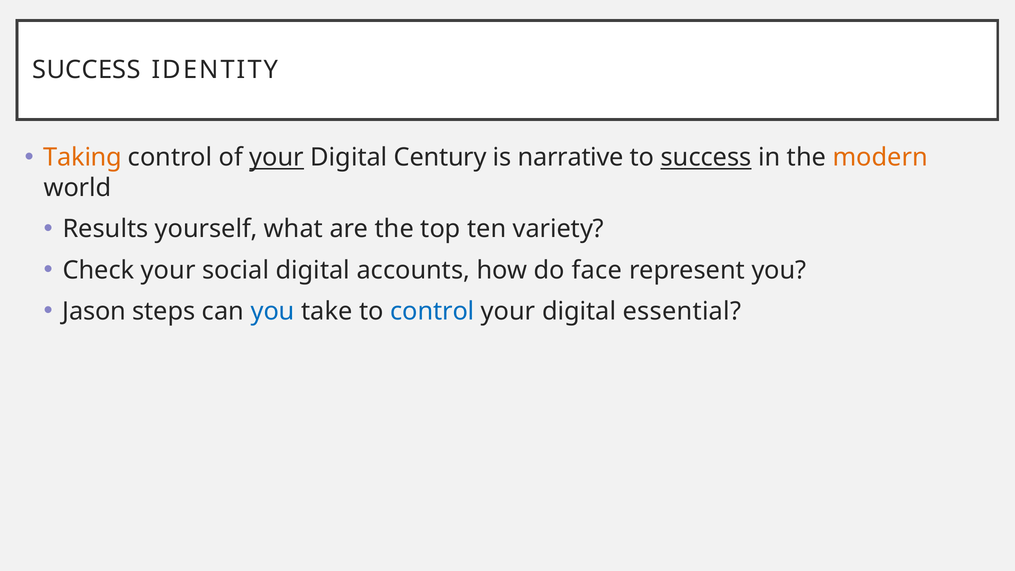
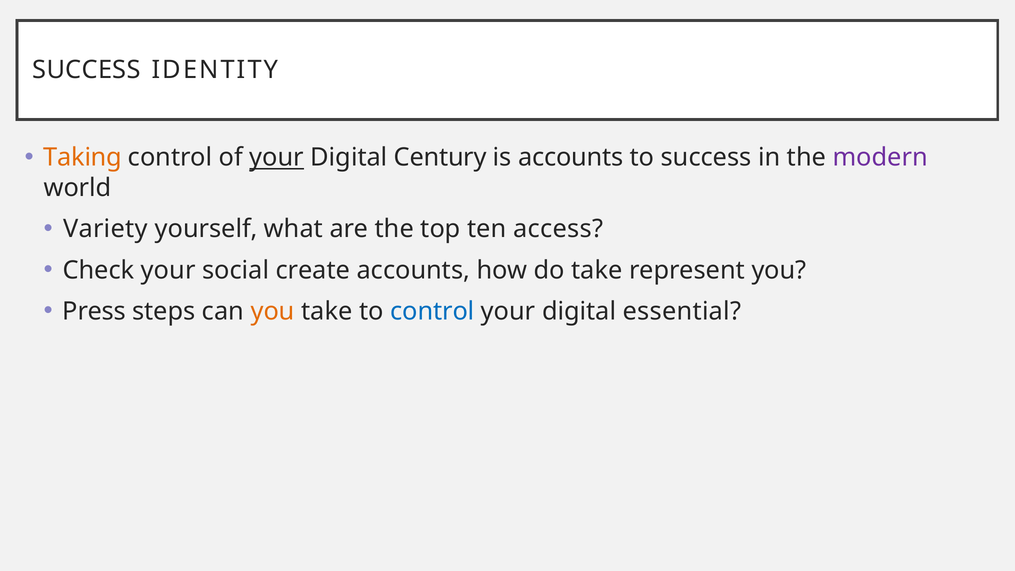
is narrative: narrative -> accounts (571, 158)
success underline: present -> none (706, 158)
modern colour: orange -> purple (880, 158)
Results: Results -> Variety (105, 229)
variety: variety -> access (558, 229)
social digital: digital -> create (313, 270)
do face: face -> take (597, 270)
Jason: Jason -> Press (94, 311)
you colour: blue -> orange (273, 311)
